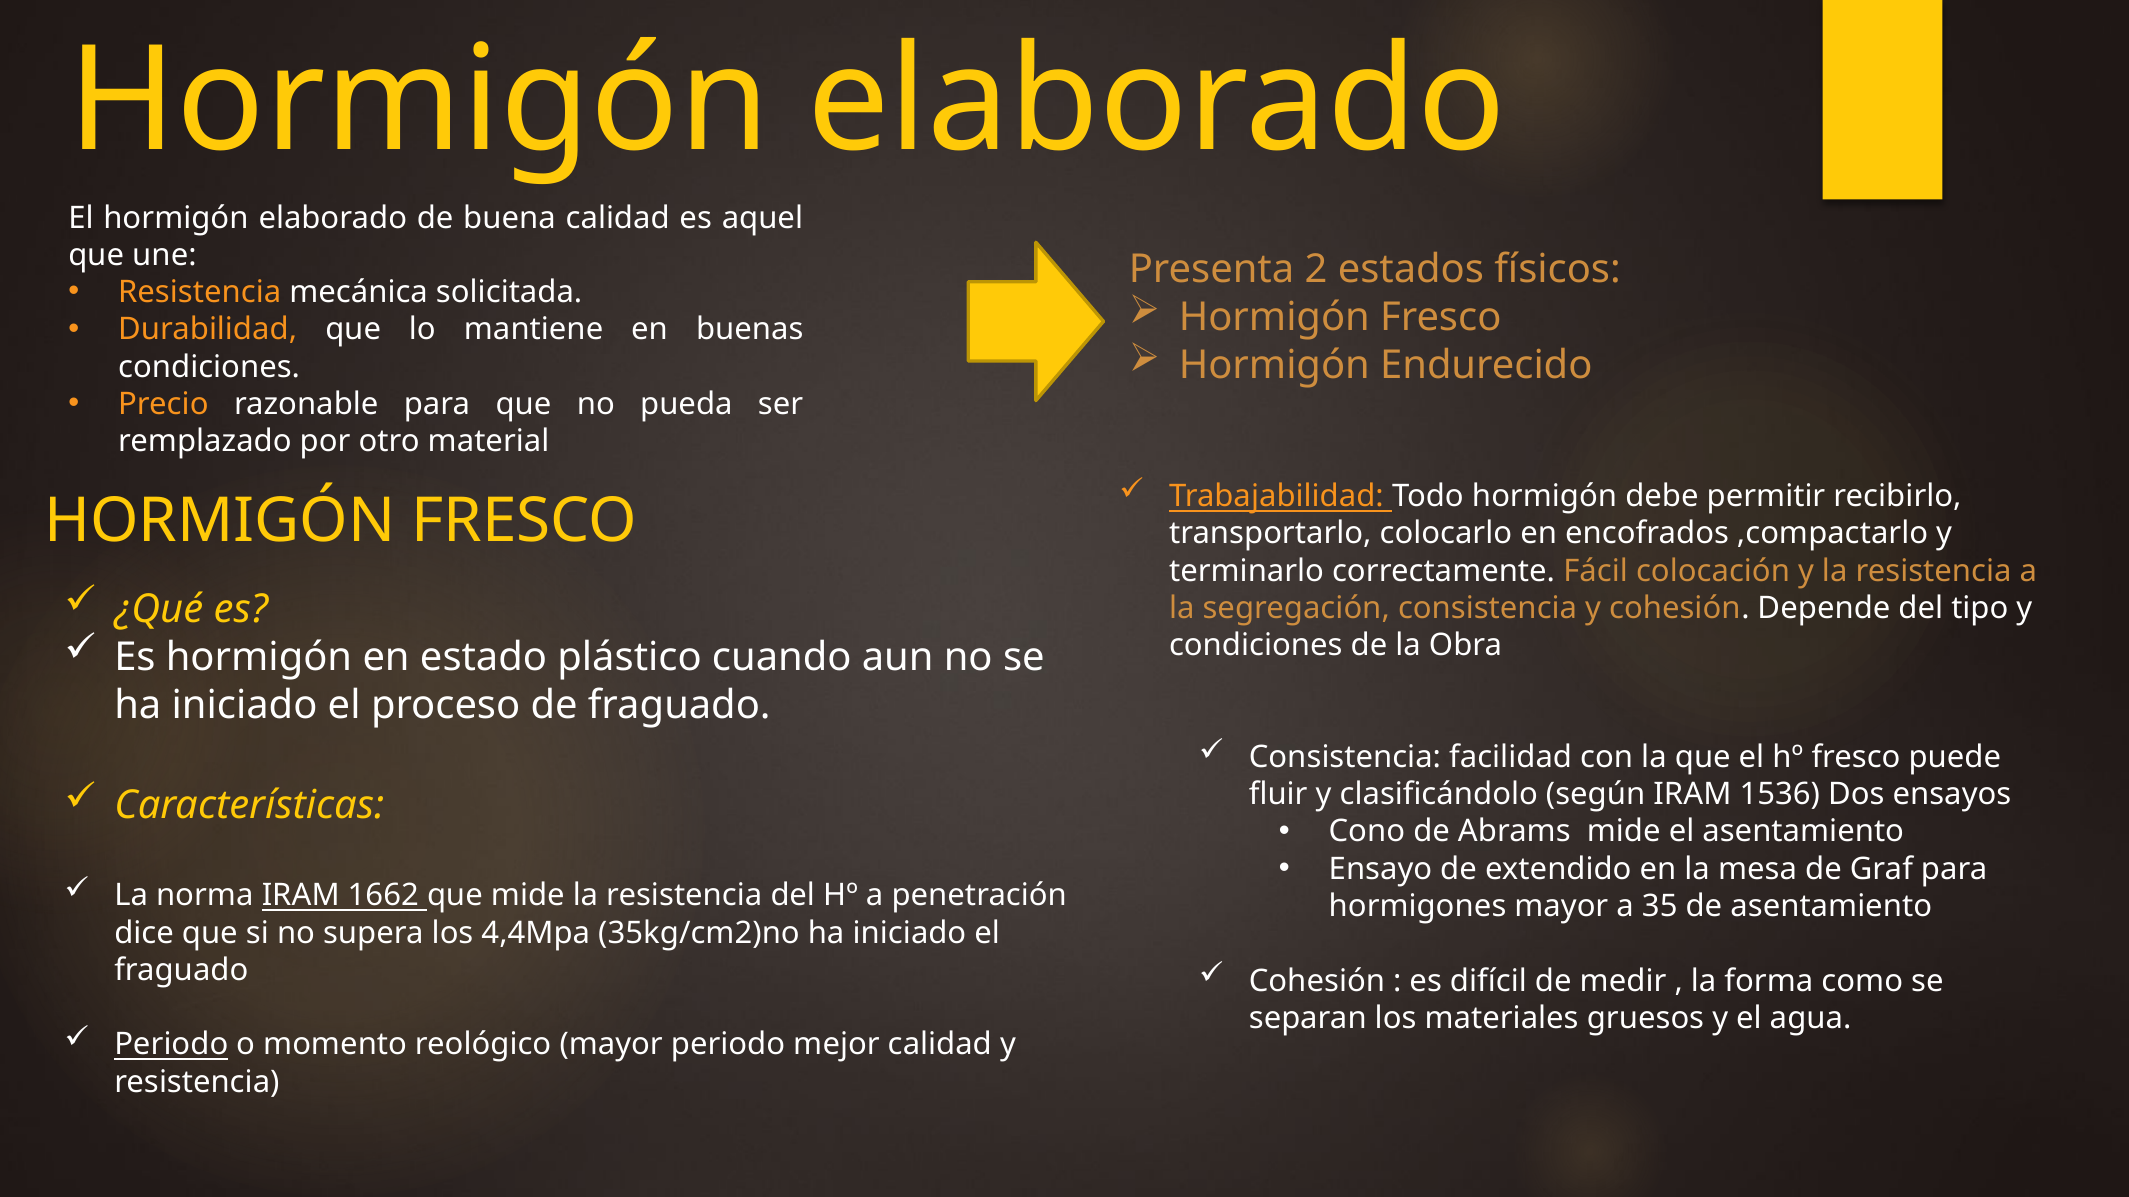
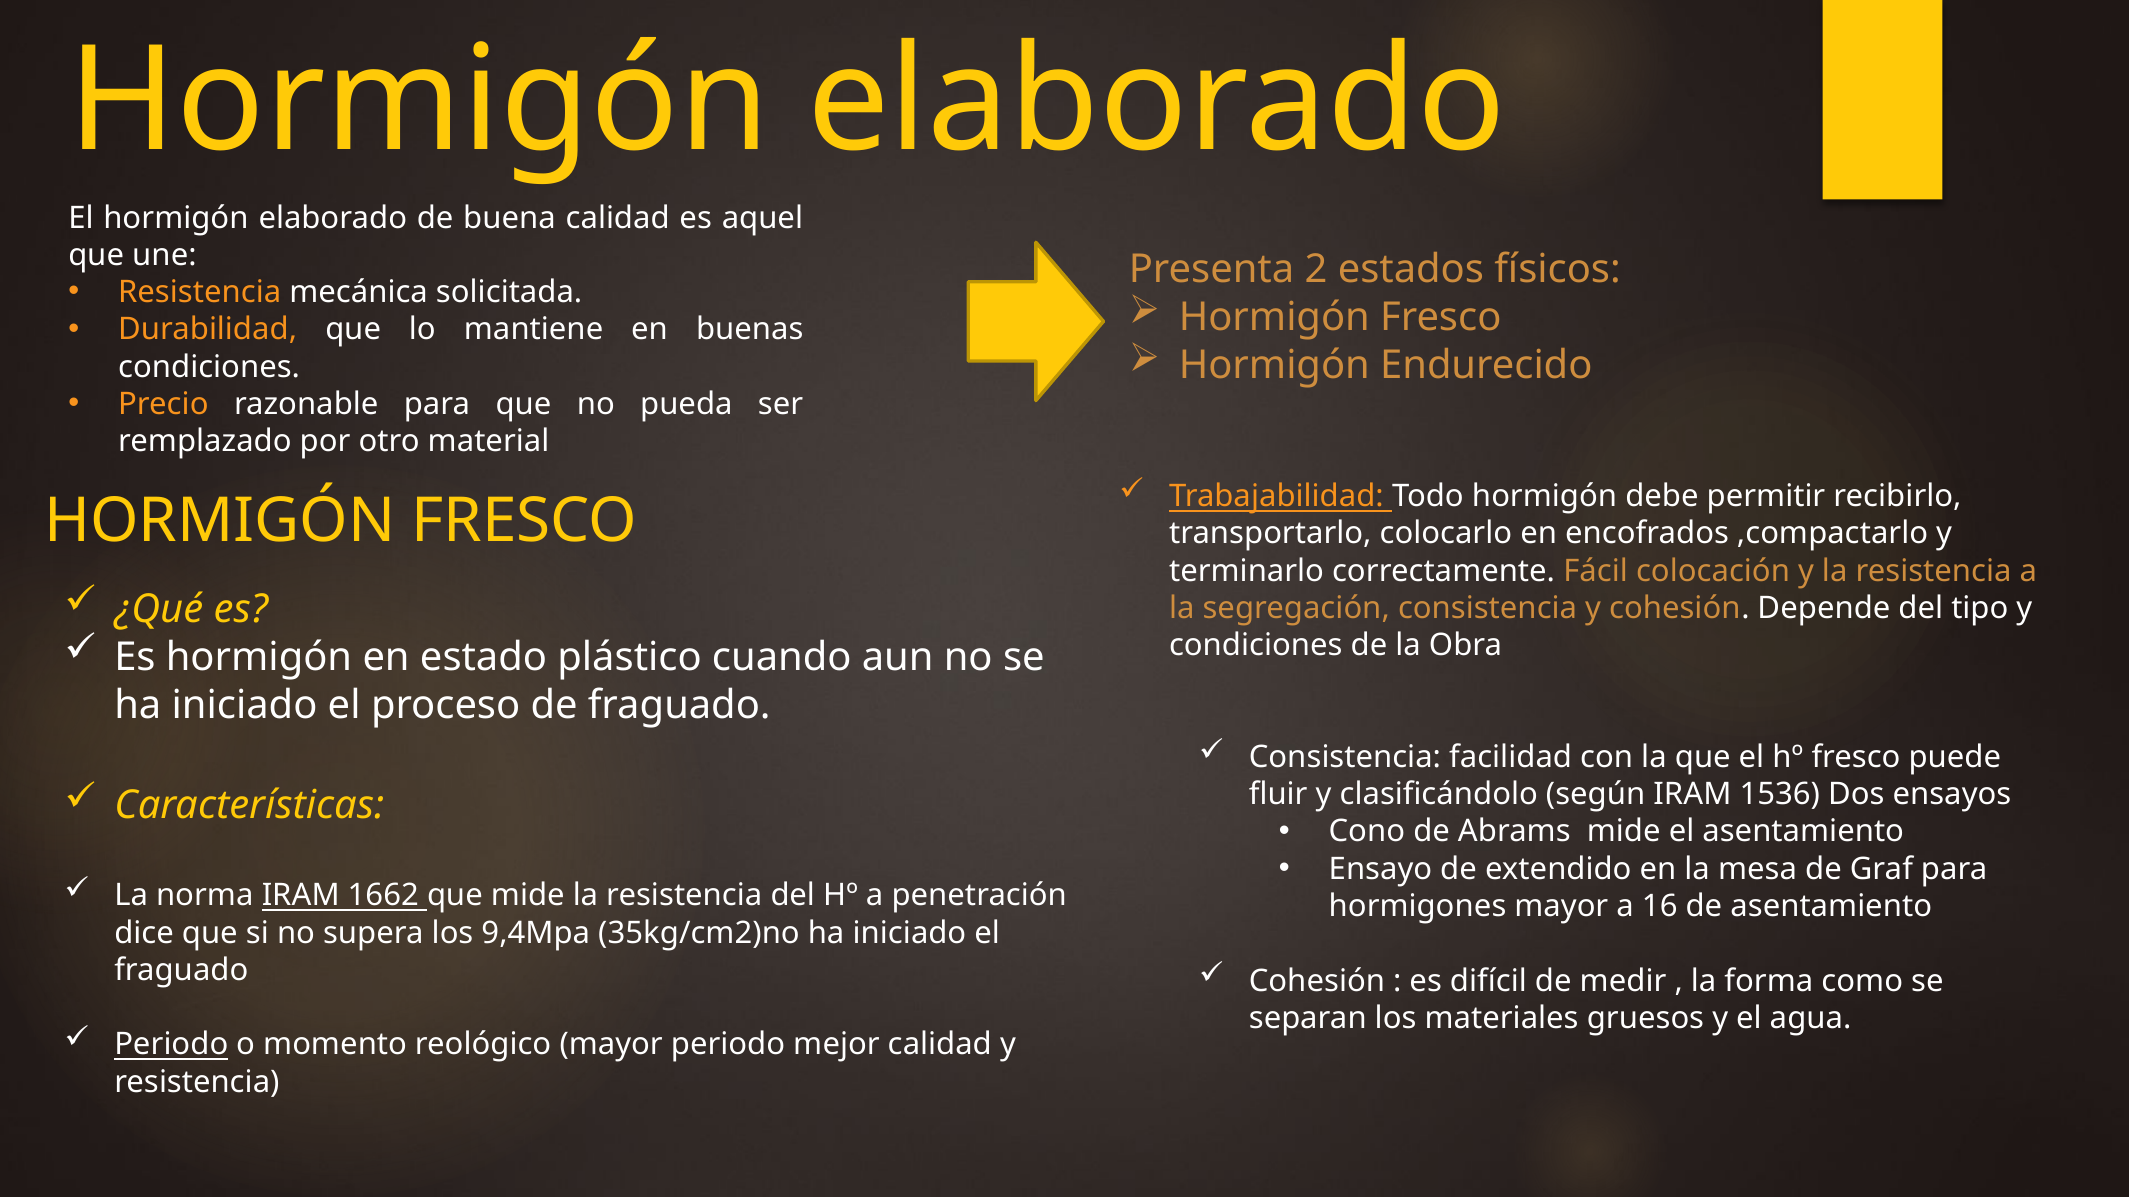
35: 35 -> 16 (1660, 907)
4,4Mpa: 4,4Mpa -> 9,4Mpa (536, 933)
